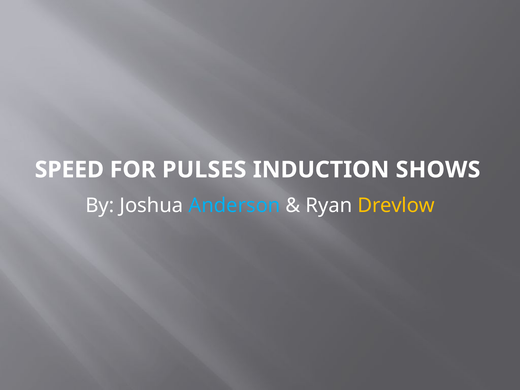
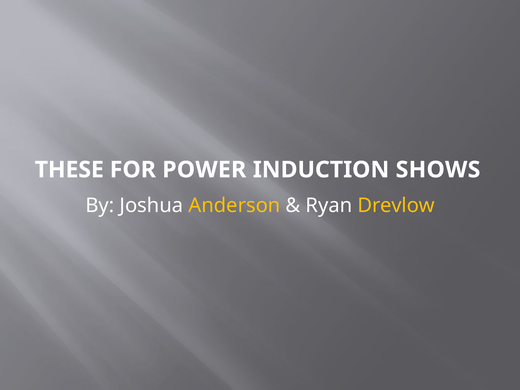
SPEED: SPEED -> THESE (69, 170)
PULSES: PULSES -> POWER (204, 170)
Anderson colour: light blue -> yellow (234, 206)
